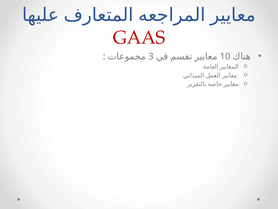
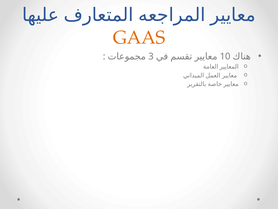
GAAS colour: red -> orange (139, 37)
